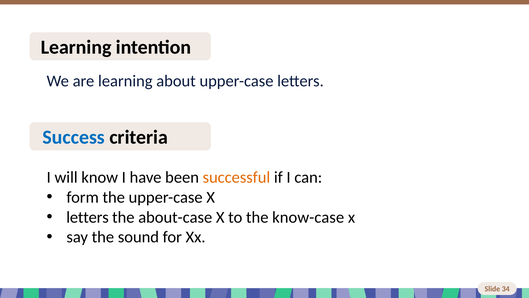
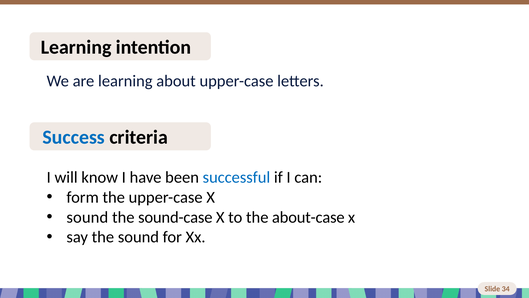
successful colour: orange -> blue (236, 177)
letters: letters -> sound (87, 217)
about-case: about-case -> sound-case (175, 217)
know-case: know-case -> about-case (308, 217)
